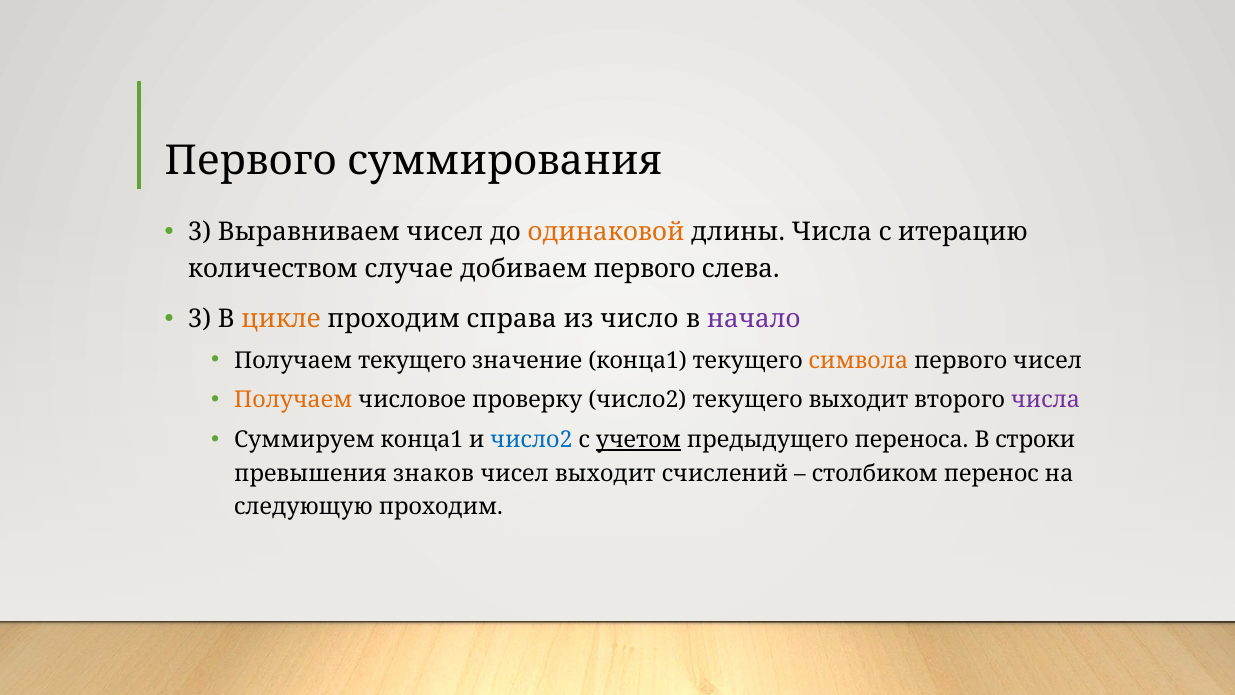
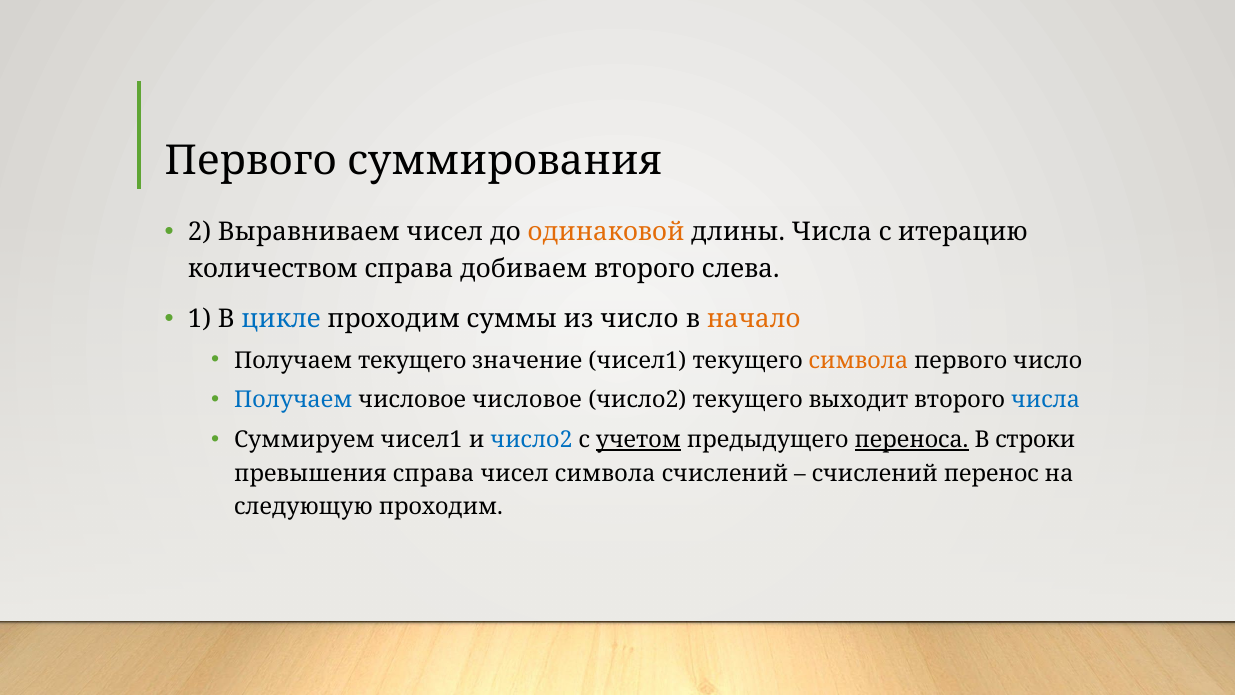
3: 3 -> 2 (200, 232)
количеством случае: случае -> справа (409, 269)
добиваем первого: первого -> второго (645, 269)
3: 3 -> 1 (200, 319)
цикле colour: orange -> blue (281, 319)
справа: справа -> суммы (512, 319)
начало colour: purple -> orange (754, 319)
значение конца1: конца1 -> чисел1 (637, 360)
первого чисел: чисел -> число (1048, 360)
Получаем colour: orange -> blue (293, 400)
числовое проверку: проверку -> числовое (527, 400)
числа colour: purple -> blue (1046, 400)
Суммируем конца1: конца1 -> чисел1 (422, 440)
переноса underline: none -> present (912, 440)
превышения знаков: знаков -> справа (434, 473)
чисел выходит: выходит -> символа (605, 473)
столбиком: столбиком -> счислений (875, 473)
